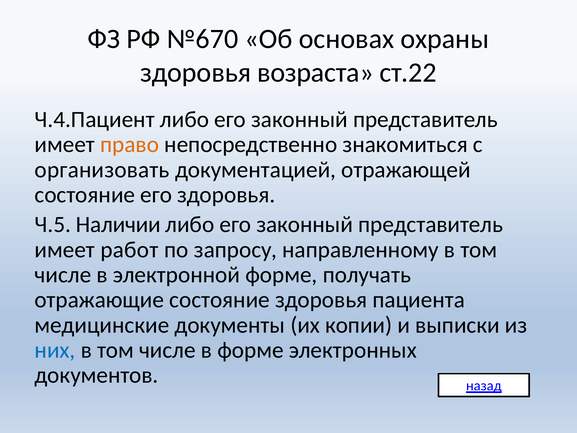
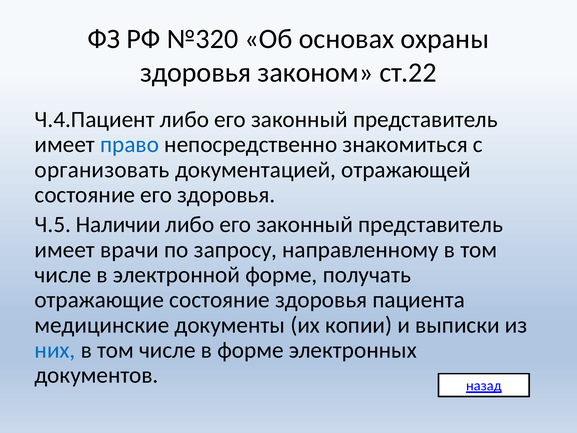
№670: №670 -> №320 (203, 39)
возраста: возраста -> законом (315, 73)
право colour: orange -> blue (130, 145)
работ: работ -> врачи (129, 250)
